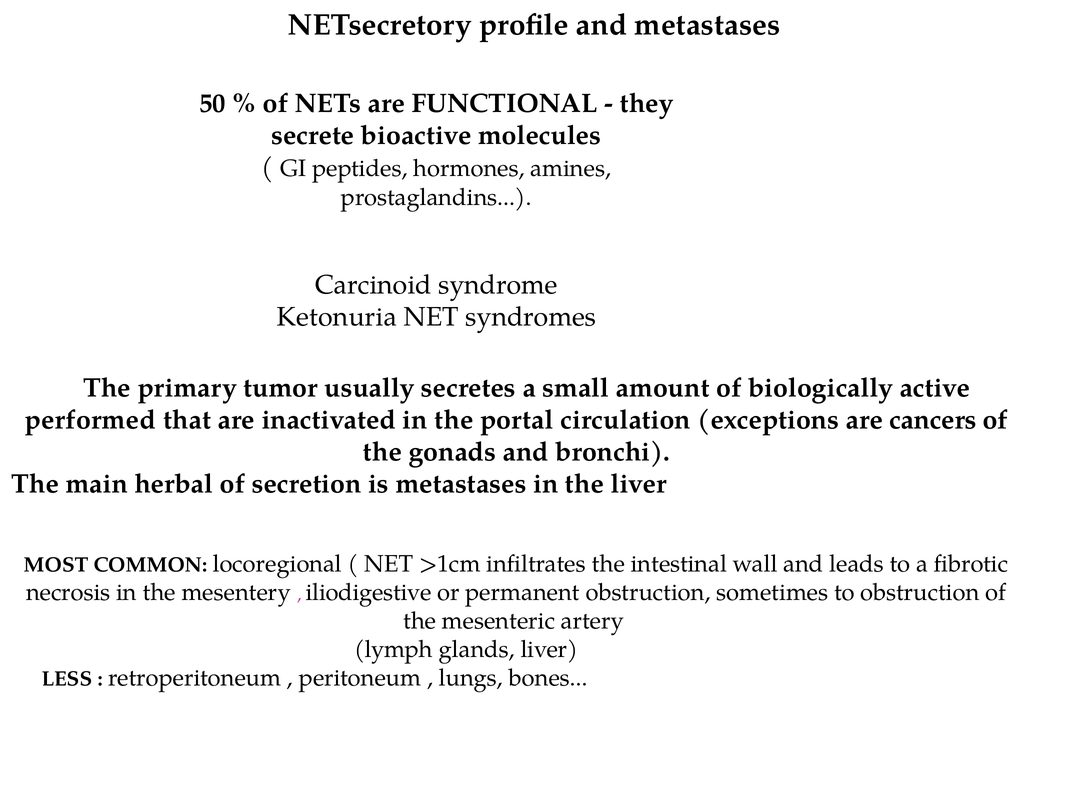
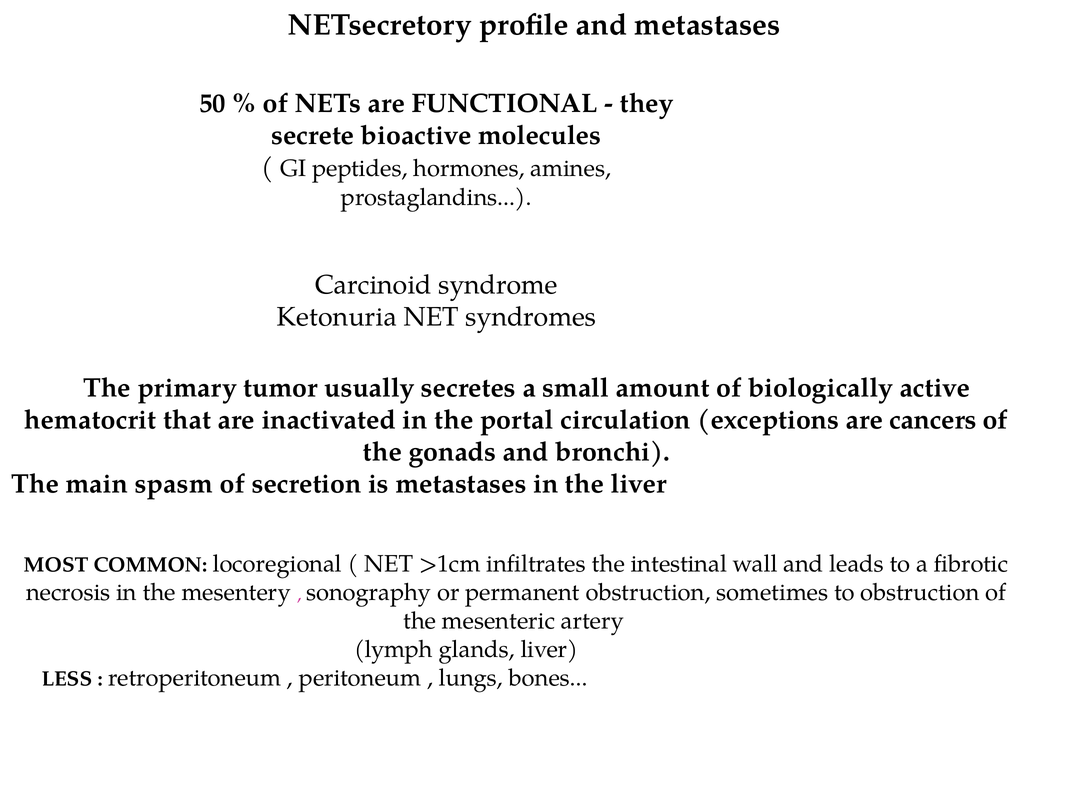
performed: performed -> hematocrit (90, 420)
herbal: herbal -> spasm (174, 485)
iliodigestive: iliodigestive -> sonography (369, 593)
